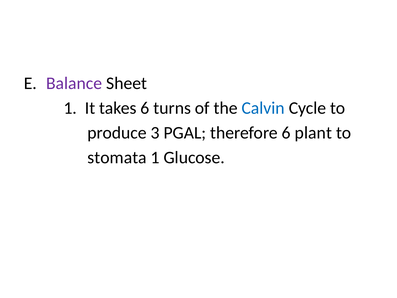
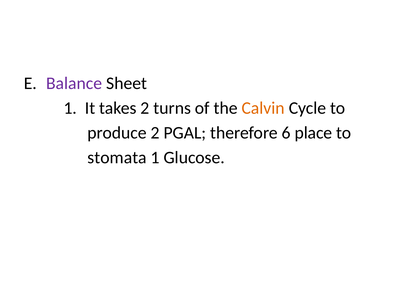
takes 6: 6 -> 2 (145, 108)
Calvin colour: blue -> orange (263, 108)
produce 3: 3 -> 2 (155, 133)
plant: plant -> place (313, 133)
